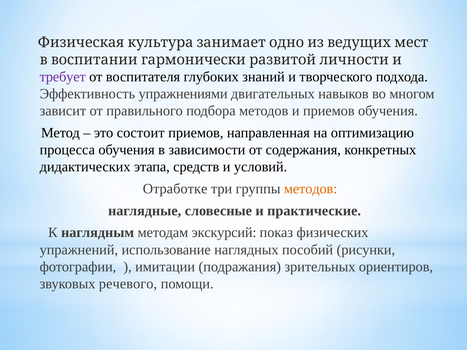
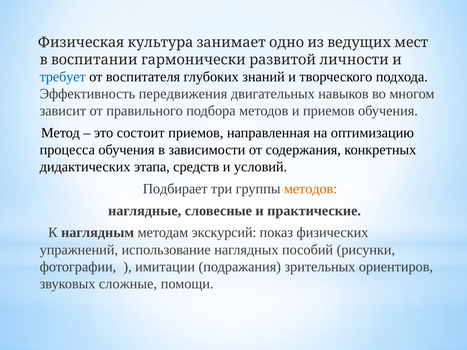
требует colour: purple -> blue (63, 77)
упражнениями: упражнениями -> передвижения (183, 94)
Отработке: Отработке -> Подбирает (175, 189)
речевого: речевого -> сложные (128, 284)
